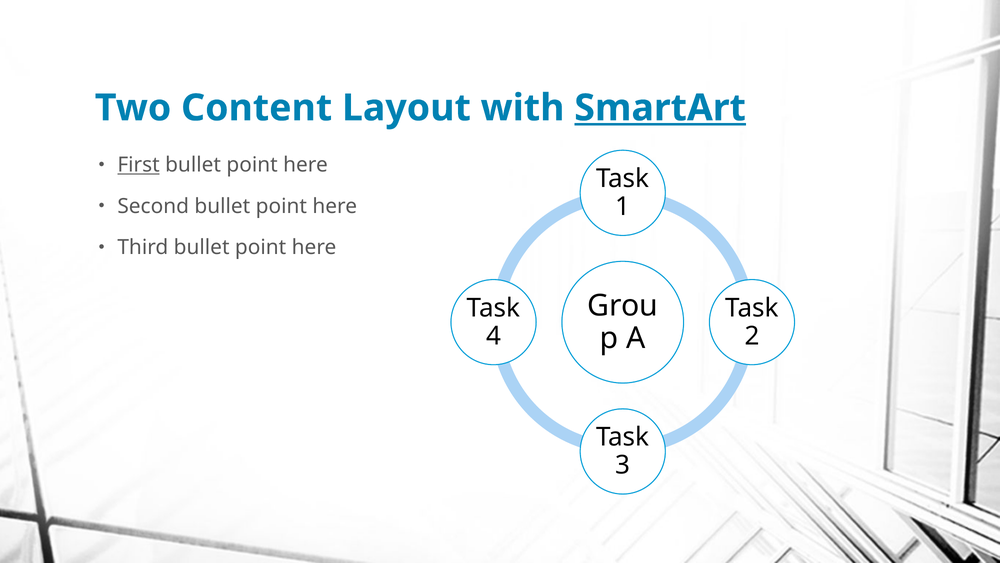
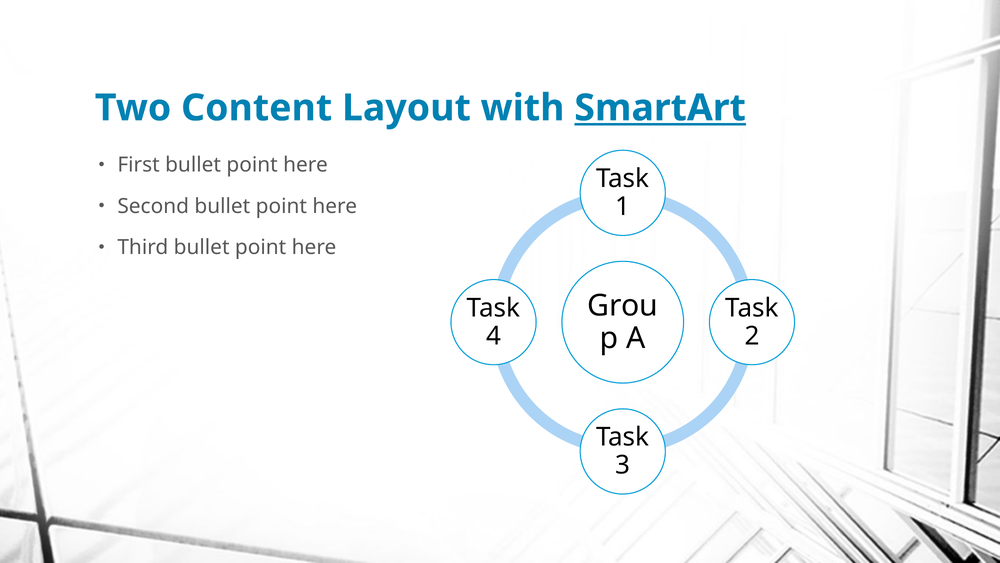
First underline: present -> none (139, 165)
